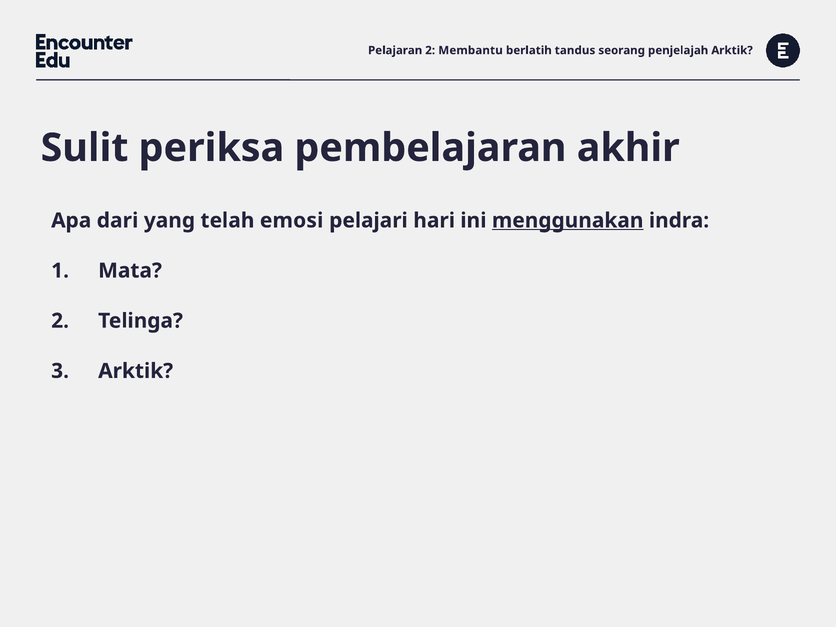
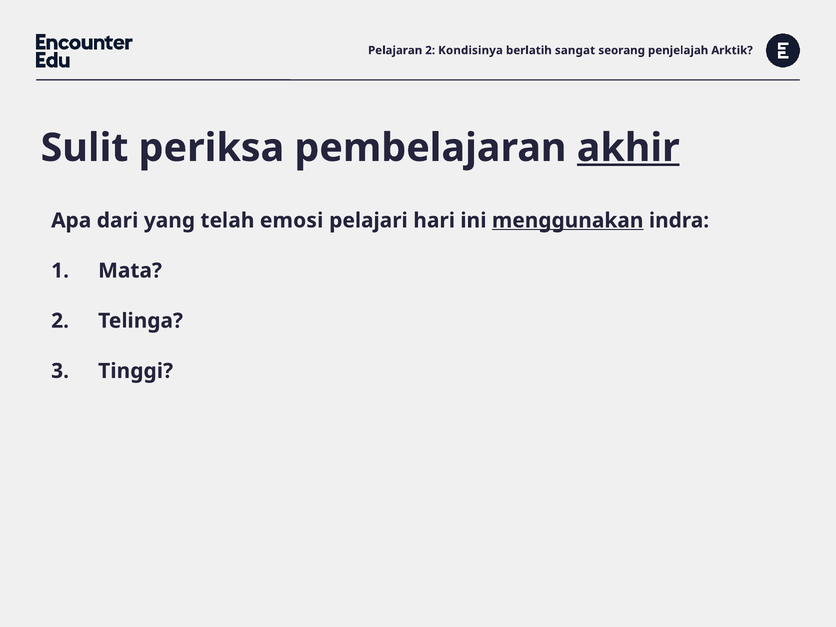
Membantu: Membantu -> Kondisinya (471, 50)
tandus: tandus -> sangat (575, 50)
akhir underline: none -> present (628, 148)
Arktik: Arktik -> Tinggi (136, 371)
